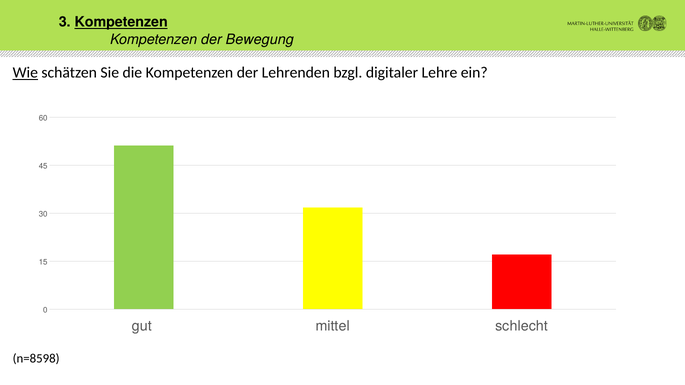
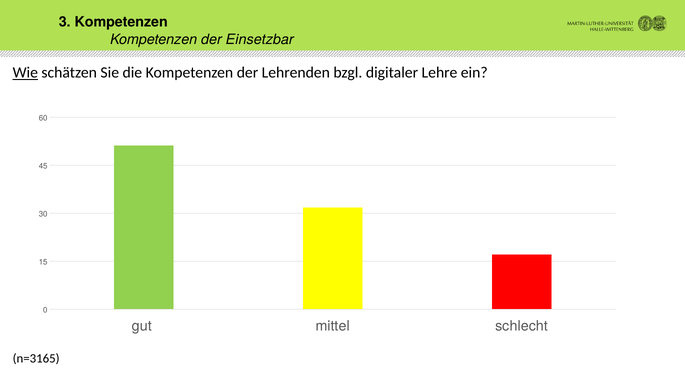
Kompetenzen underline: present -> none (121, 22)
Bewegung: Bewegung -> Einsetzbar (260, 39)
n=8598: n=8598 -> n=3165 (36, 359)
